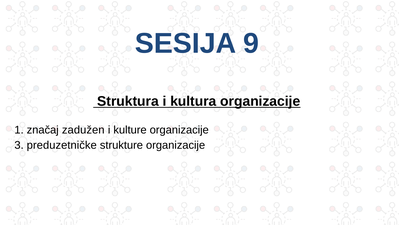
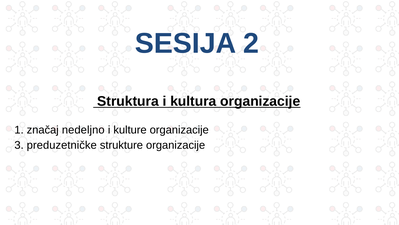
9: 9 -> 2 (251, 43)
zadužen: zadužen -> nedeljno (83, 130)
